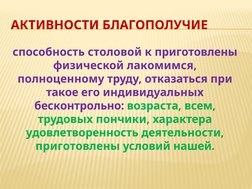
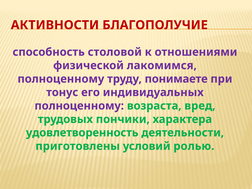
к приготовлены: приготовлены -> отношениями (196, 52)
отказаться: отказаться -> понимаете (176, 79)
такое: такое -> тонус (62, 92)
бесконтрольно: бесконтрольно -> полноценному (79, 106)
всем: всем -> вред (200, 106)
нашей: нашей -> ролью (194, 146)
